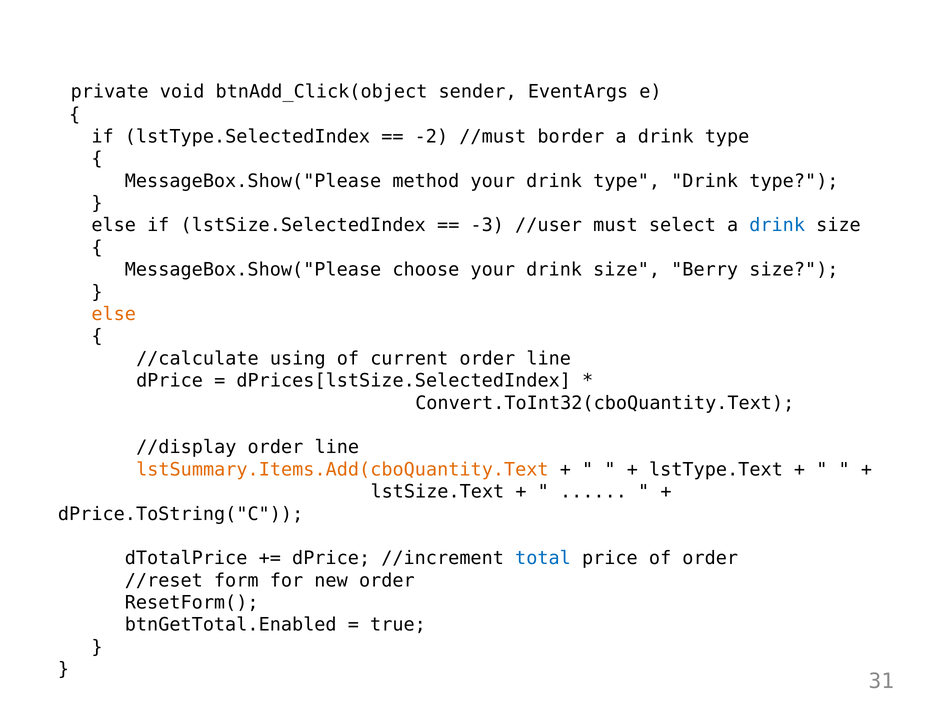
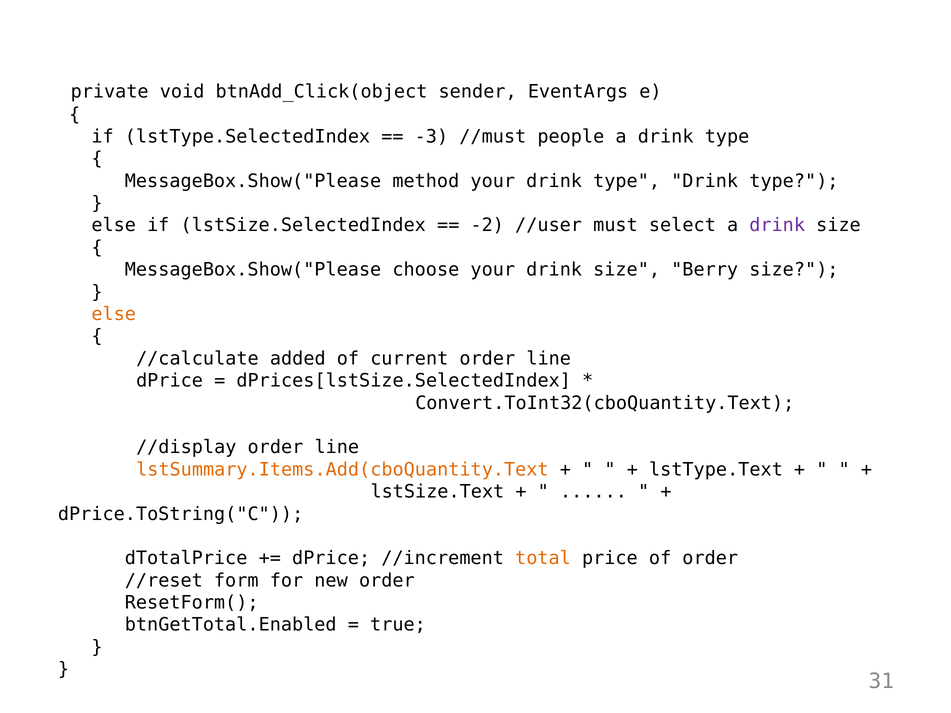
-2: -2 -> -3 (431, 137)
border: border -> people (571, 137)
-3: -3 -> -2 (487, 225)
drink colour: blue -> purple (777, 225)
using: using -> added (298, 359)
total colour: blue -> orange (543, 559)
